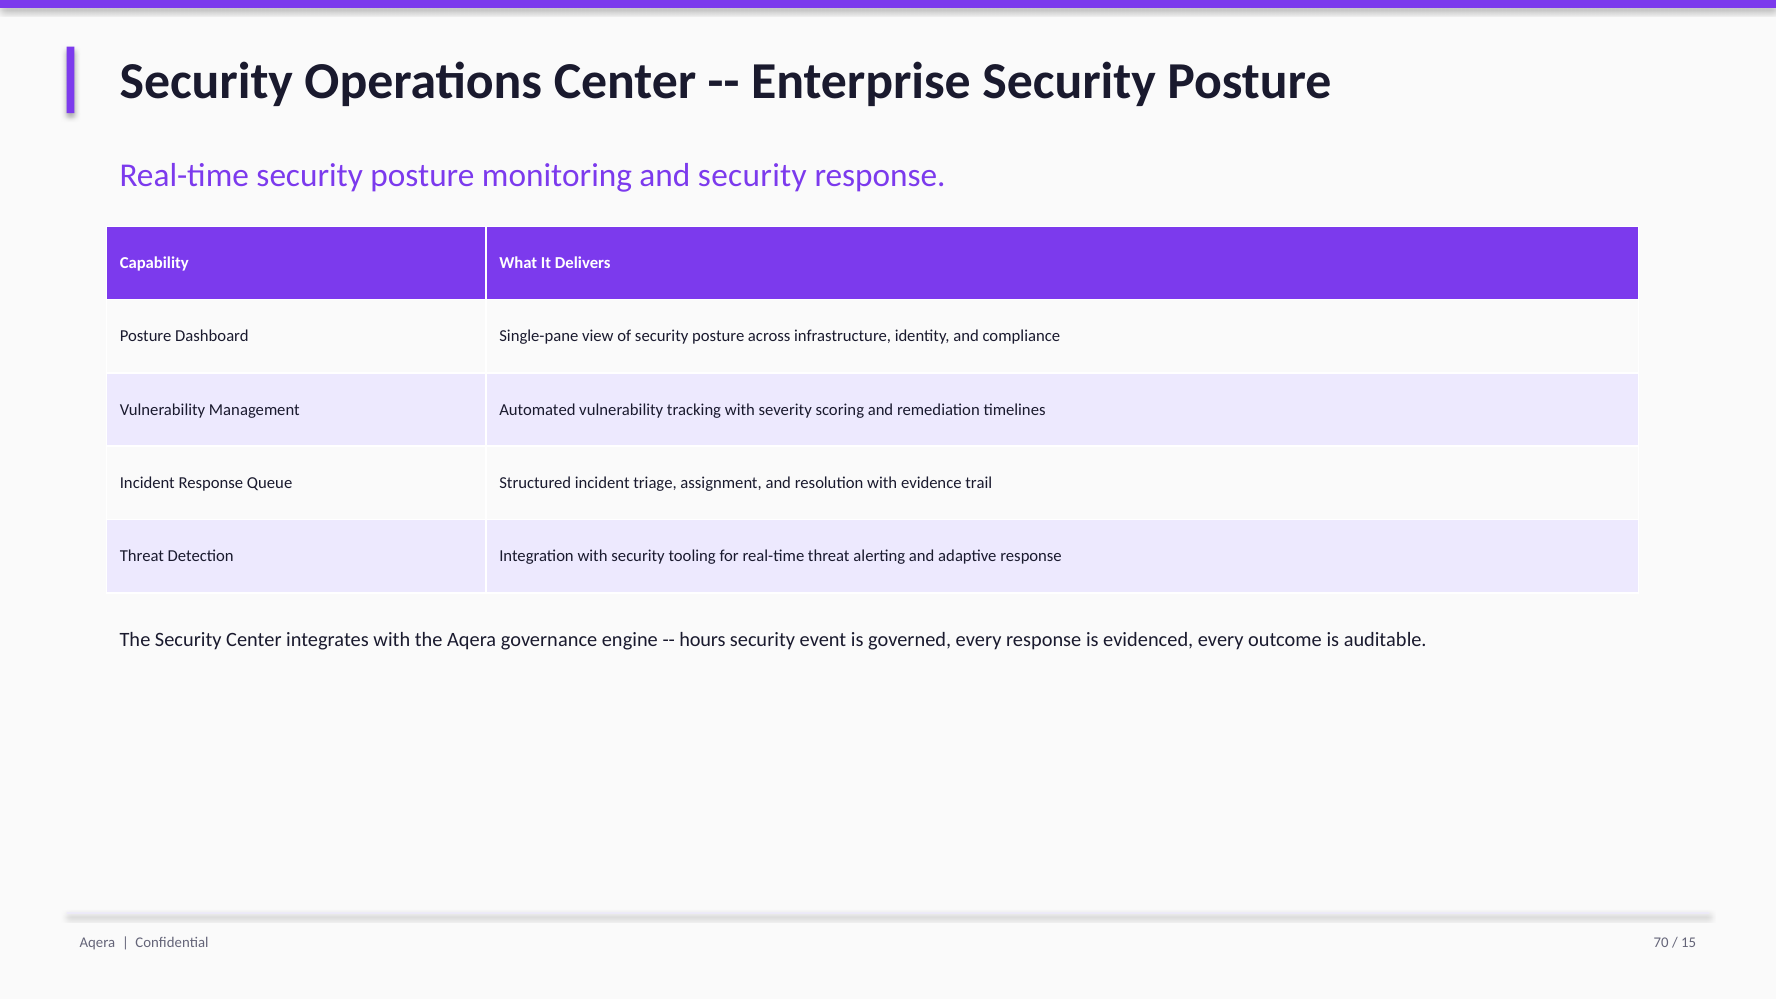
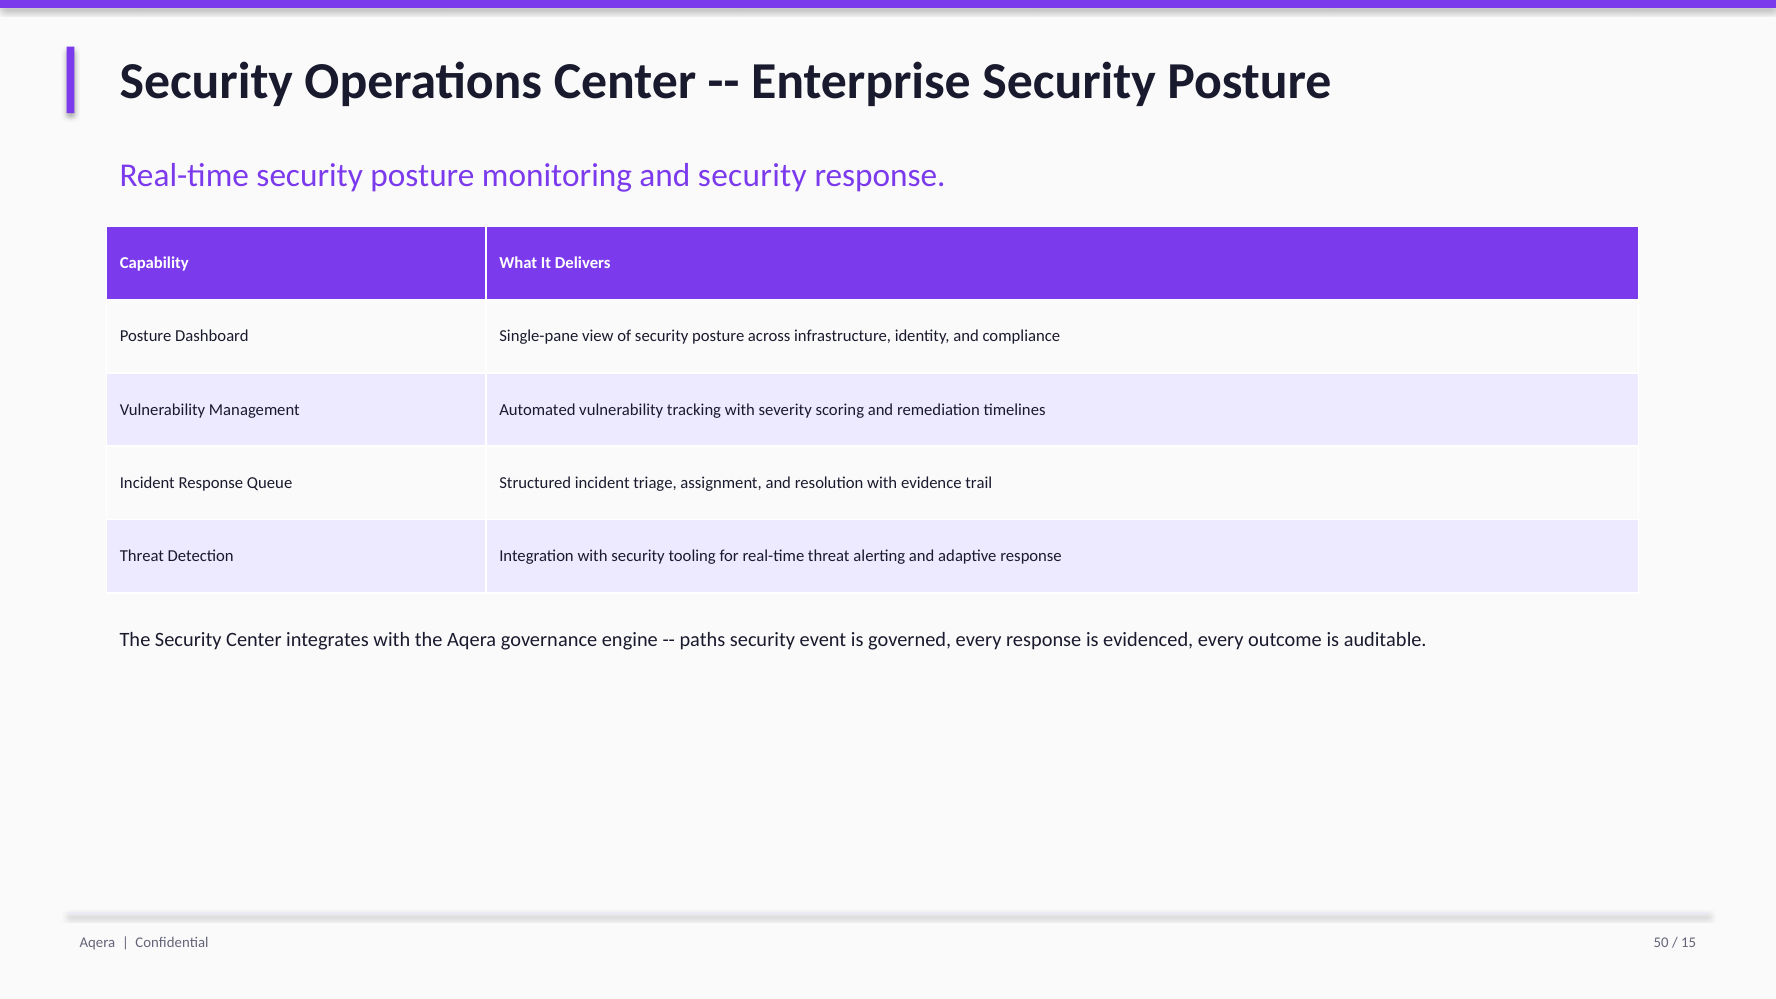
hours: hours -> paths (702, 640)
70: 70 -> 50 (1661, 942)
